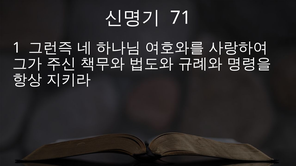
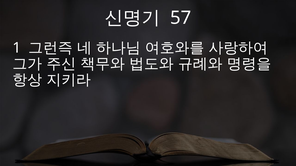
71: 71 -> 57 (181, 18)
